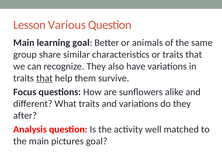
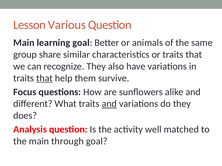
and underline: none -> present (109, 104)
after: after -> does (25, 116)
pictures: pictures -> through (68, 142)
